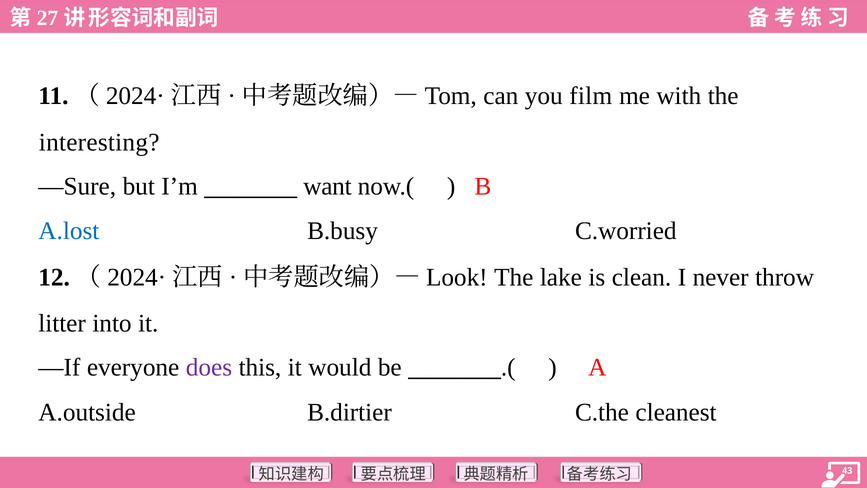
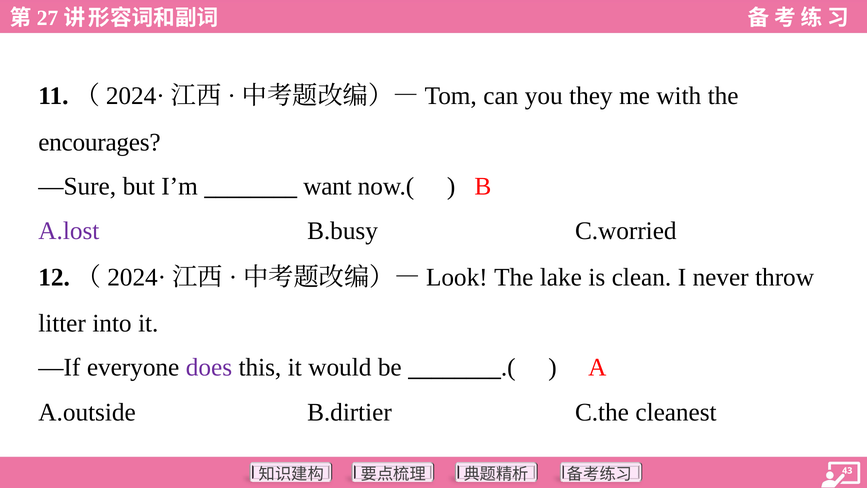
film: film -> they (591, 96)
interesting: interesting -> encourages (99, 142)
A.lost colour: blue -> purple (69, 231)
